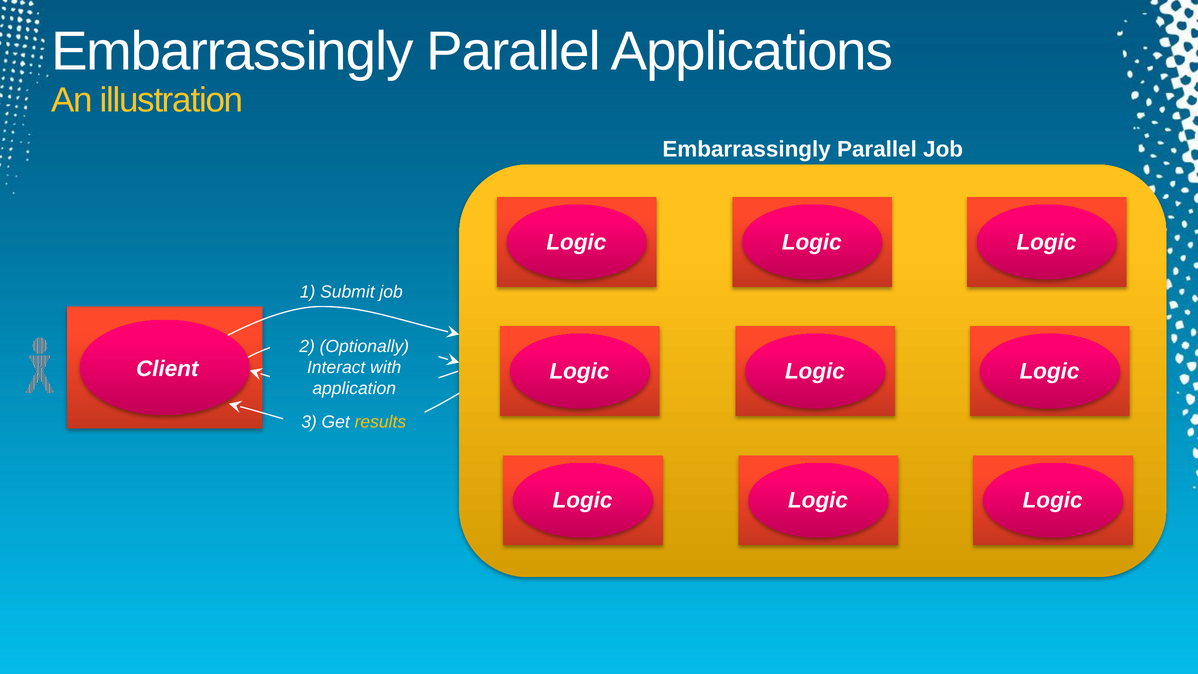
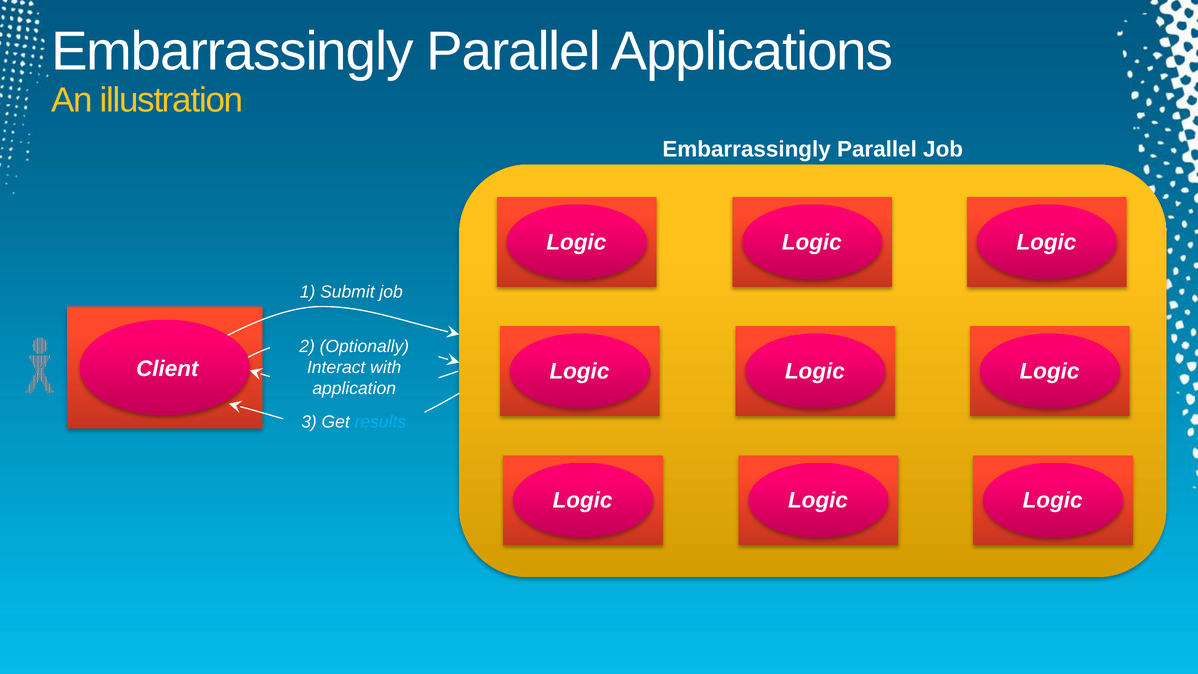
results colour: yellow -> light blue (380, 422)
